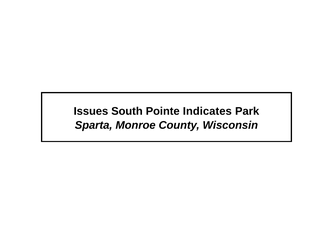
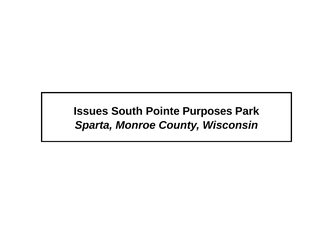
Indicates: Indicates -> Purposes (207, 111)
